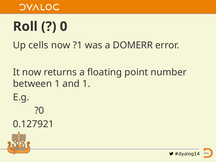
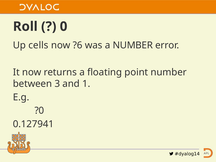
?1: ?1 -> ?6 (78, 45)
a DOMERR: DOMERR -> NUMBER (133, 45)
between 1: 1 -> 3 (57, 84)
0.127921: 0.127921 -> 0.127941 (33, 124)
